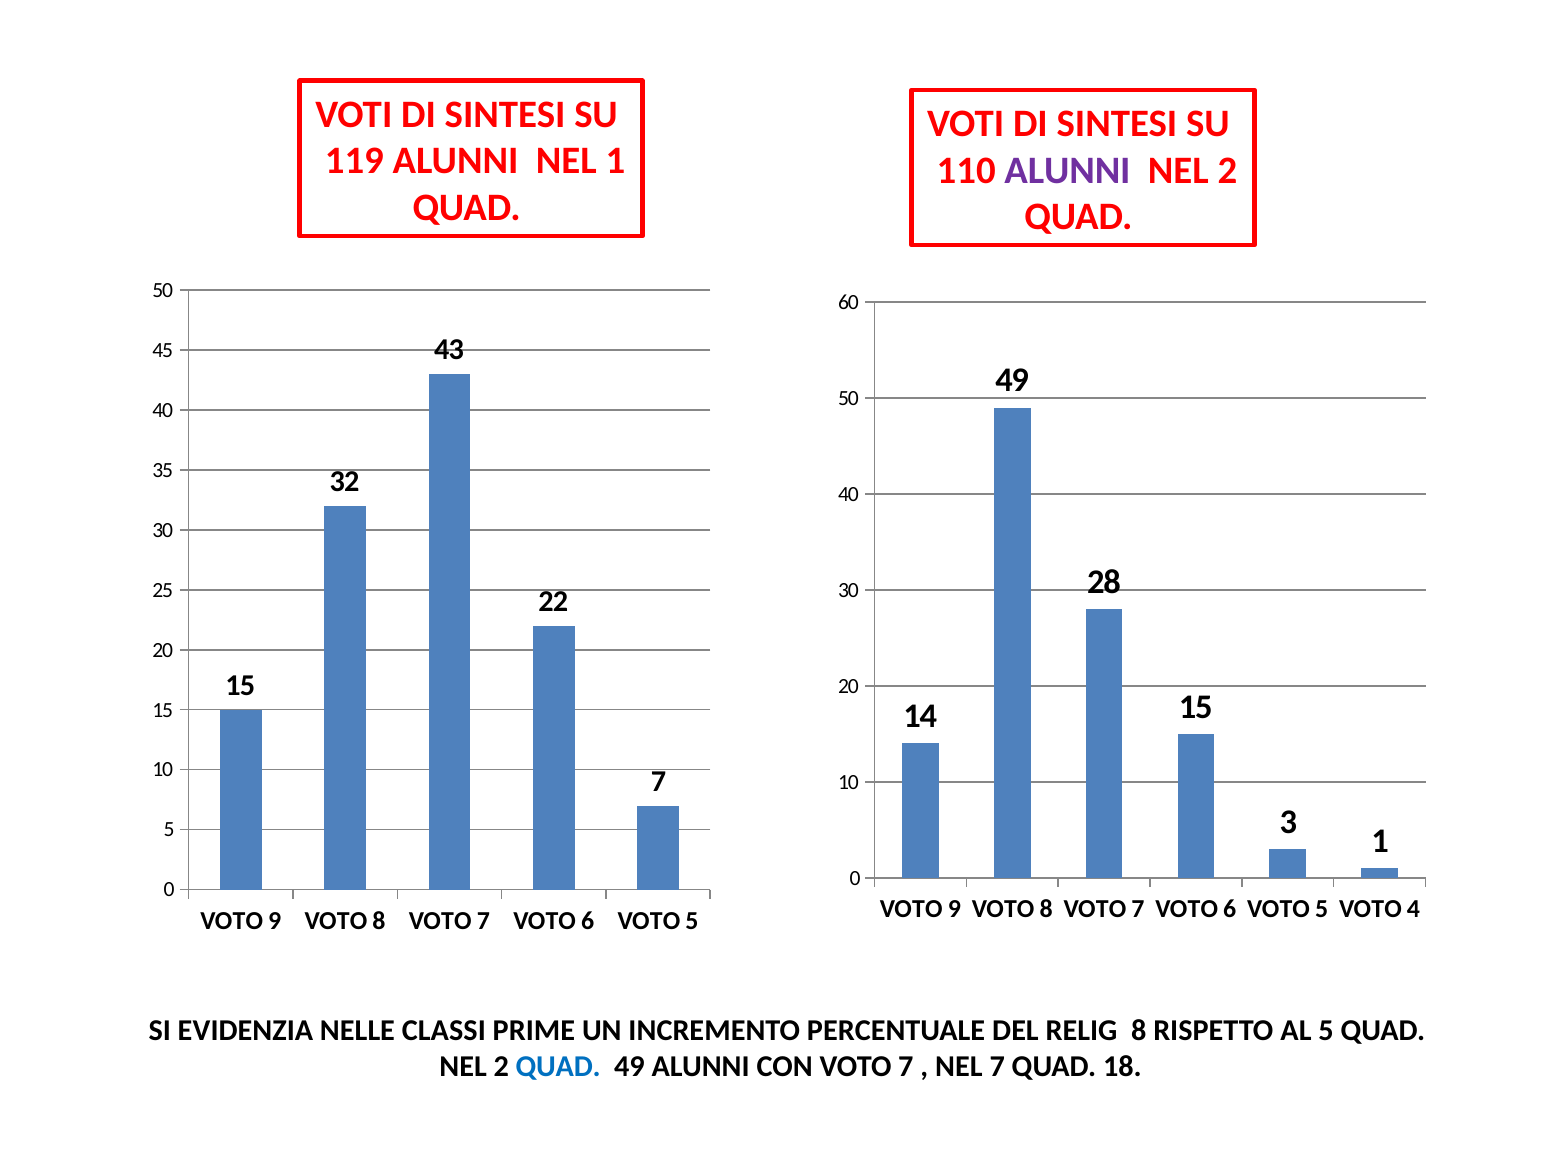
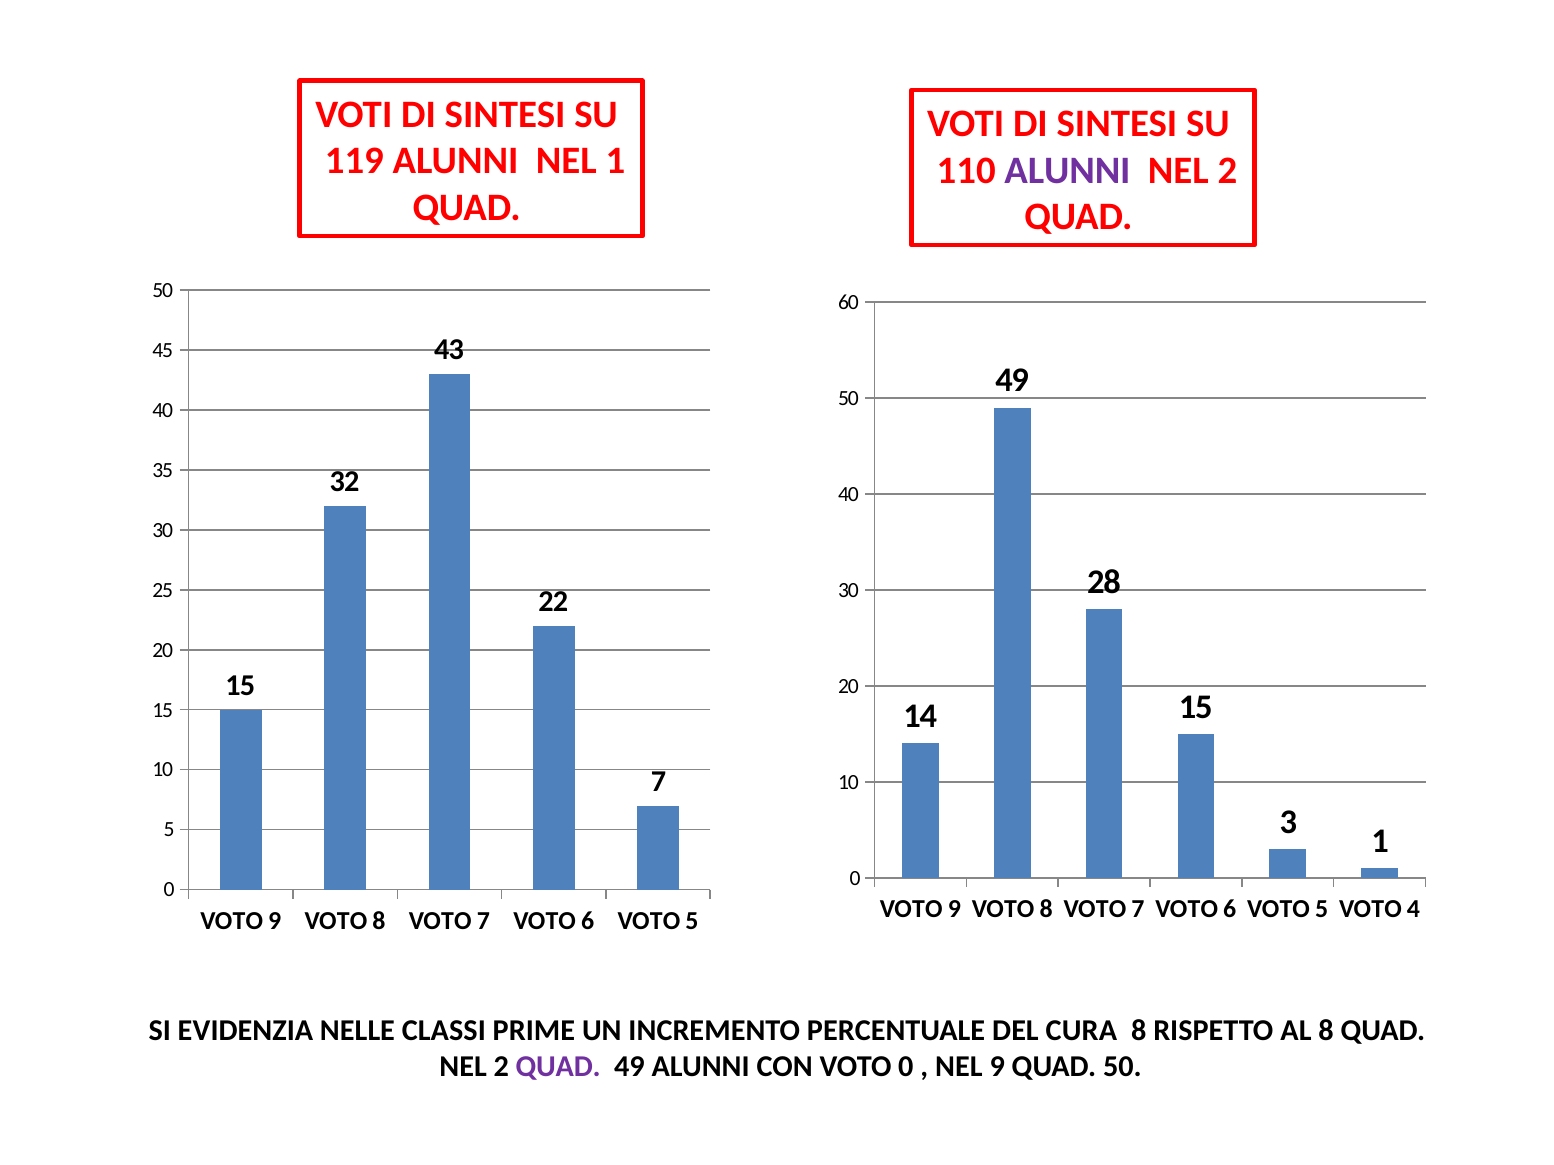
RELIG: RELIG -> CURA (1081, 1031)
AL 5: 5 -> 8 (1326, 1031)
QUAD colour: blue -> purple (558, 1067)
CON VOTO 7: 7 -> 0 (906, 1067)
NEL 7: 7 -> 9 (997, 1067)
QUAD 18: 18 -> 50 (1122, 1067)
